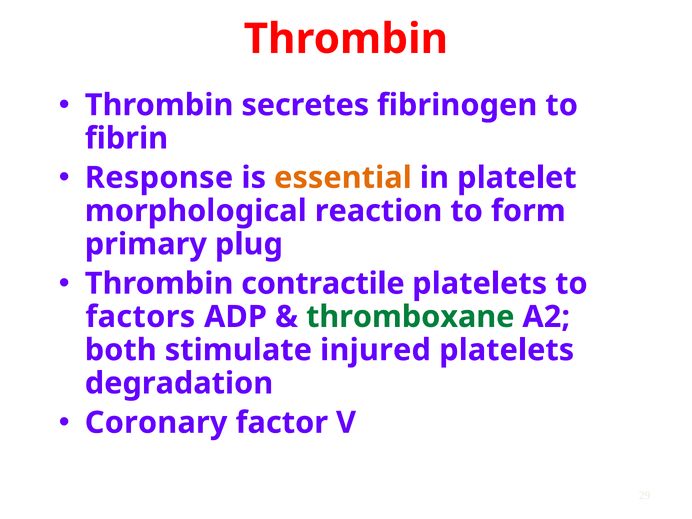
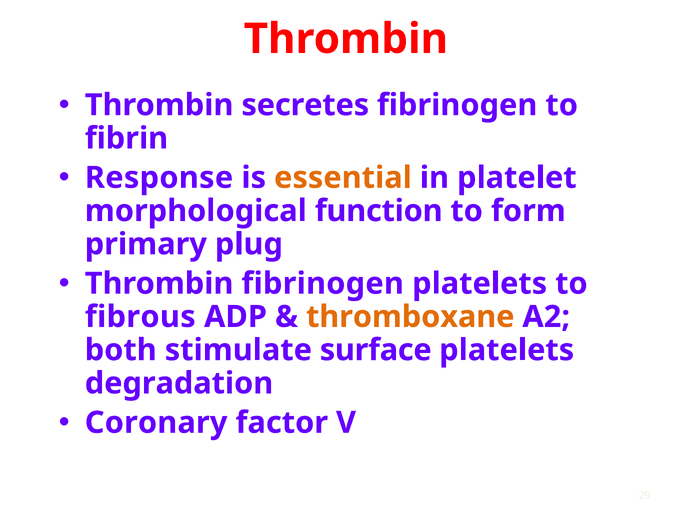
reaction: reaction -> function (379, 211)
Thrombin contractile: contractile -> fibrinogen (323, 284)
factors: factors -> fibrous (140, 317)
thromboxane colour: green -> orange (410, 317)
injured: injured -> surface (376, 350)
